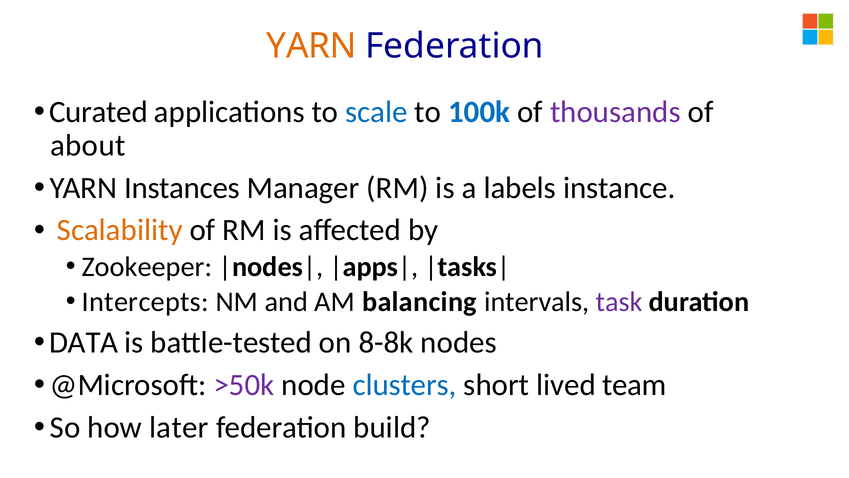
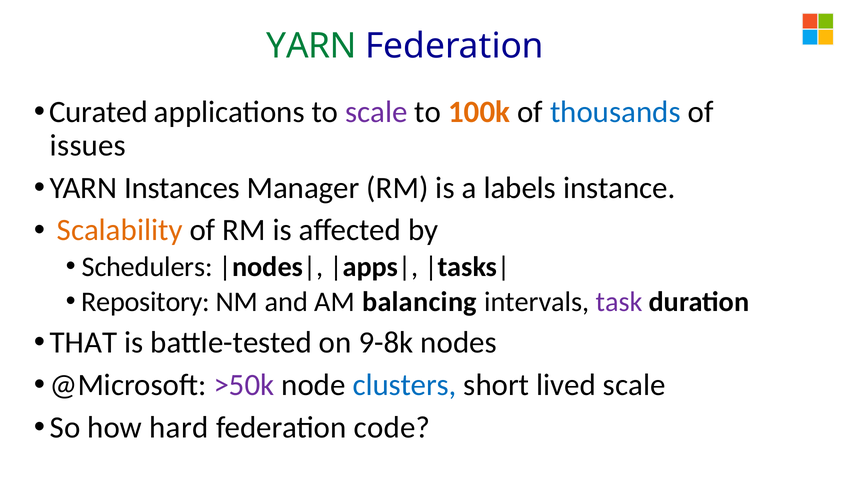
YARN colour: orange -> green (312, 46)
scale colour: blue -> purple (376, 112)
100k colour: blue -> orange (479, 112)
thousands colour: purple -> blue (615, 112)
about: about -> issues (88, 145)
Zookeeper: Zookeeper -> Schedulers (147, 266)
Intercepts: Intercepts -> Repository (146, 301)
DATA: DATA -> THAT (84, 342)
8-8k: 8-8k -> 9-8k (386, 342)
lived team: team -> scale (634, 385)
later: later -> hard (179, 427)
build: build -> code (392, 427)
